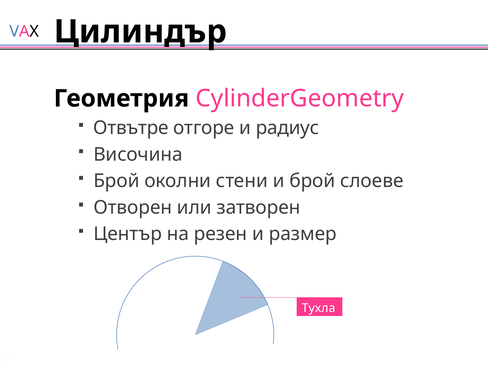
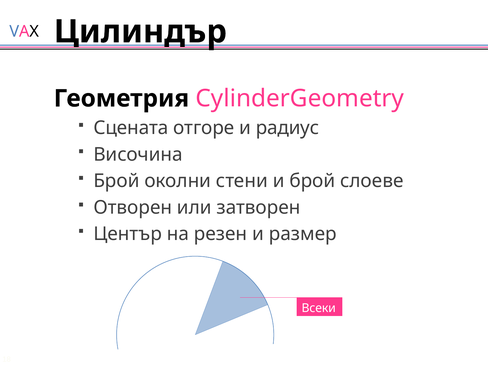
Отвътре: Отвътре -> Сцената (131, 128)
Тухла: Тухла -> Всеки (319, 308)
